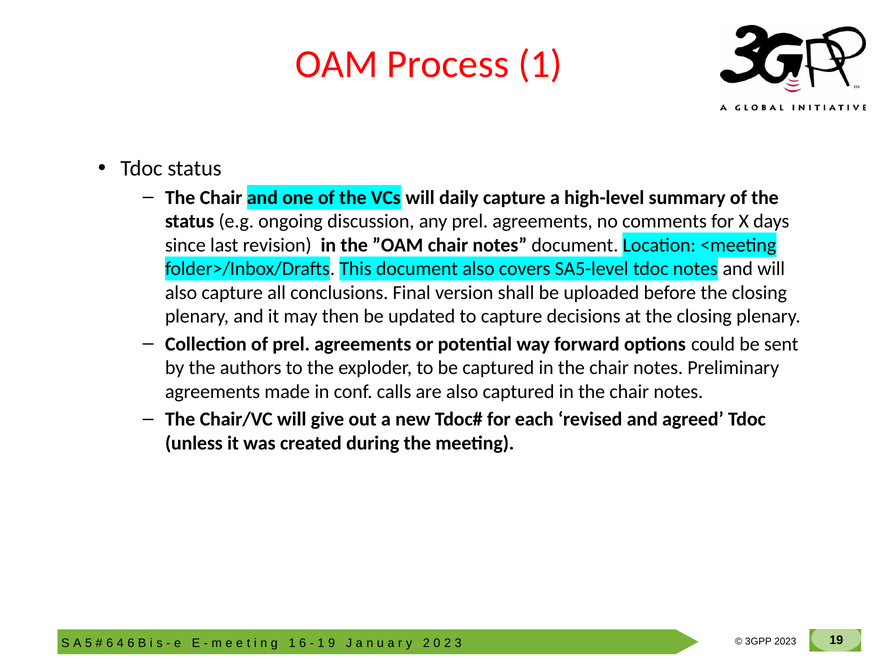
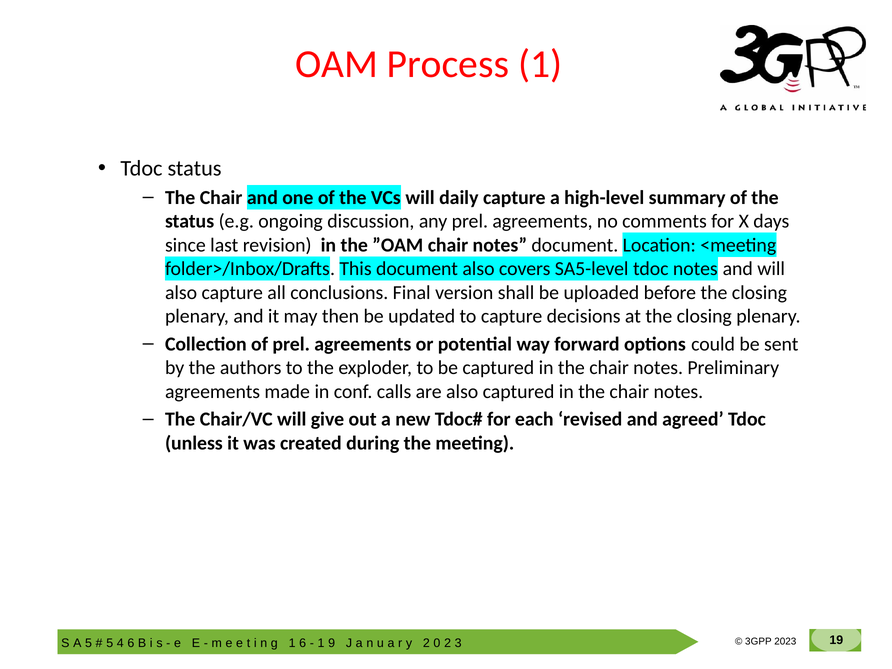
6: 6 -> 5 (110, 643)
